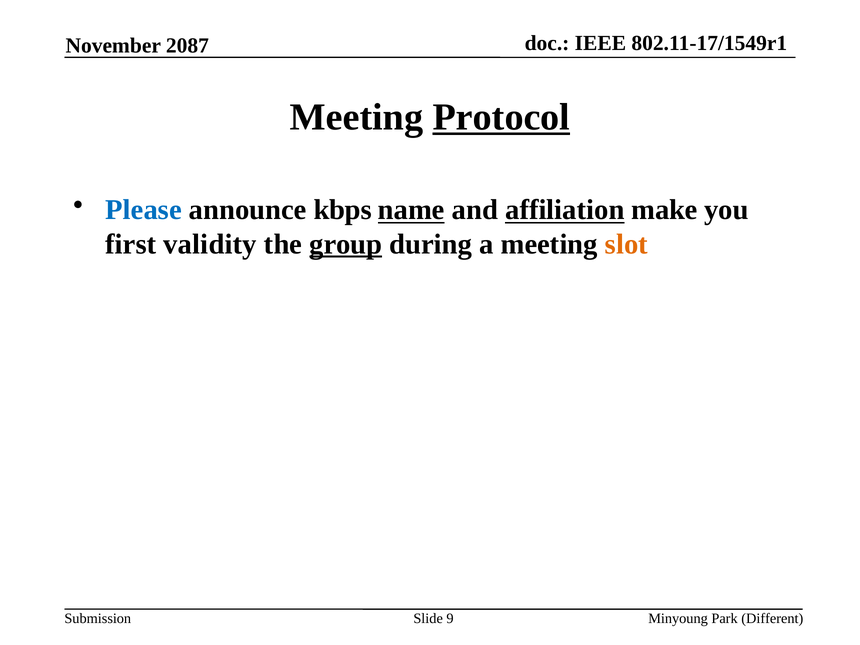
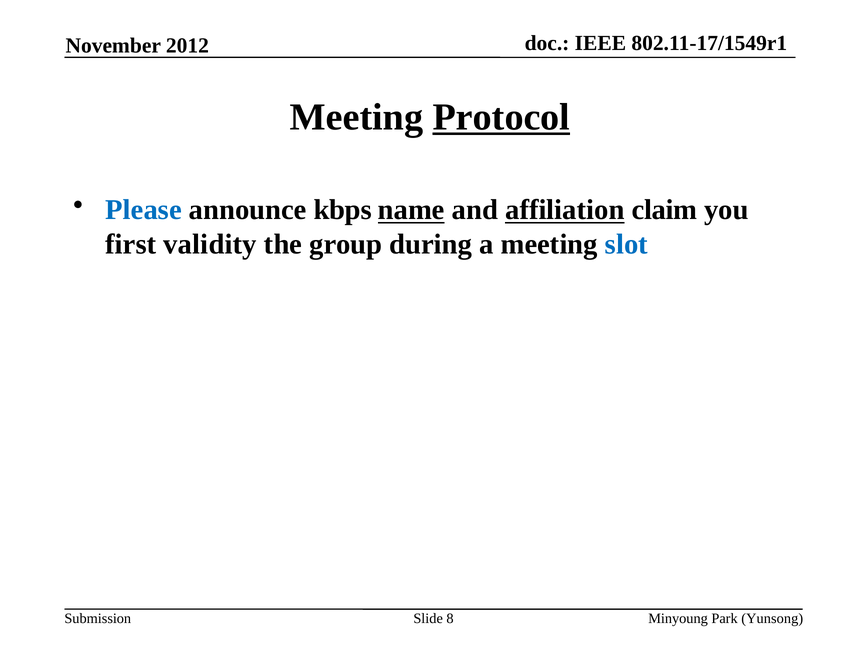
2087: 2087 -> 2012 (187, 46)
make: make -> claim (665, 210)
group underline: present -> none (346, 244)
slot colour: orange -> blue (626, 244)
9: 9 -> 8 (450, 619)
Different: Different -> Yunsong (772, 619)
